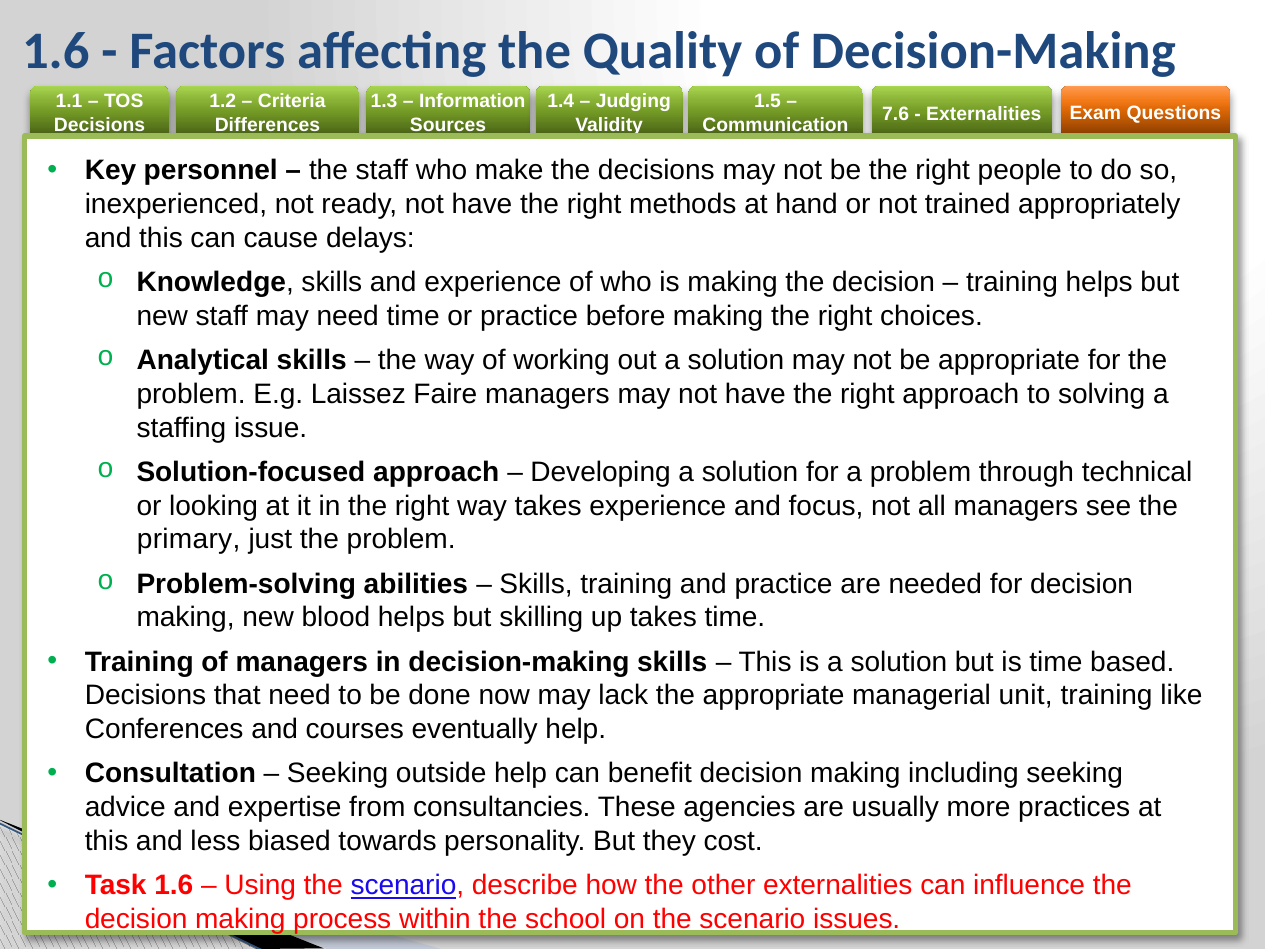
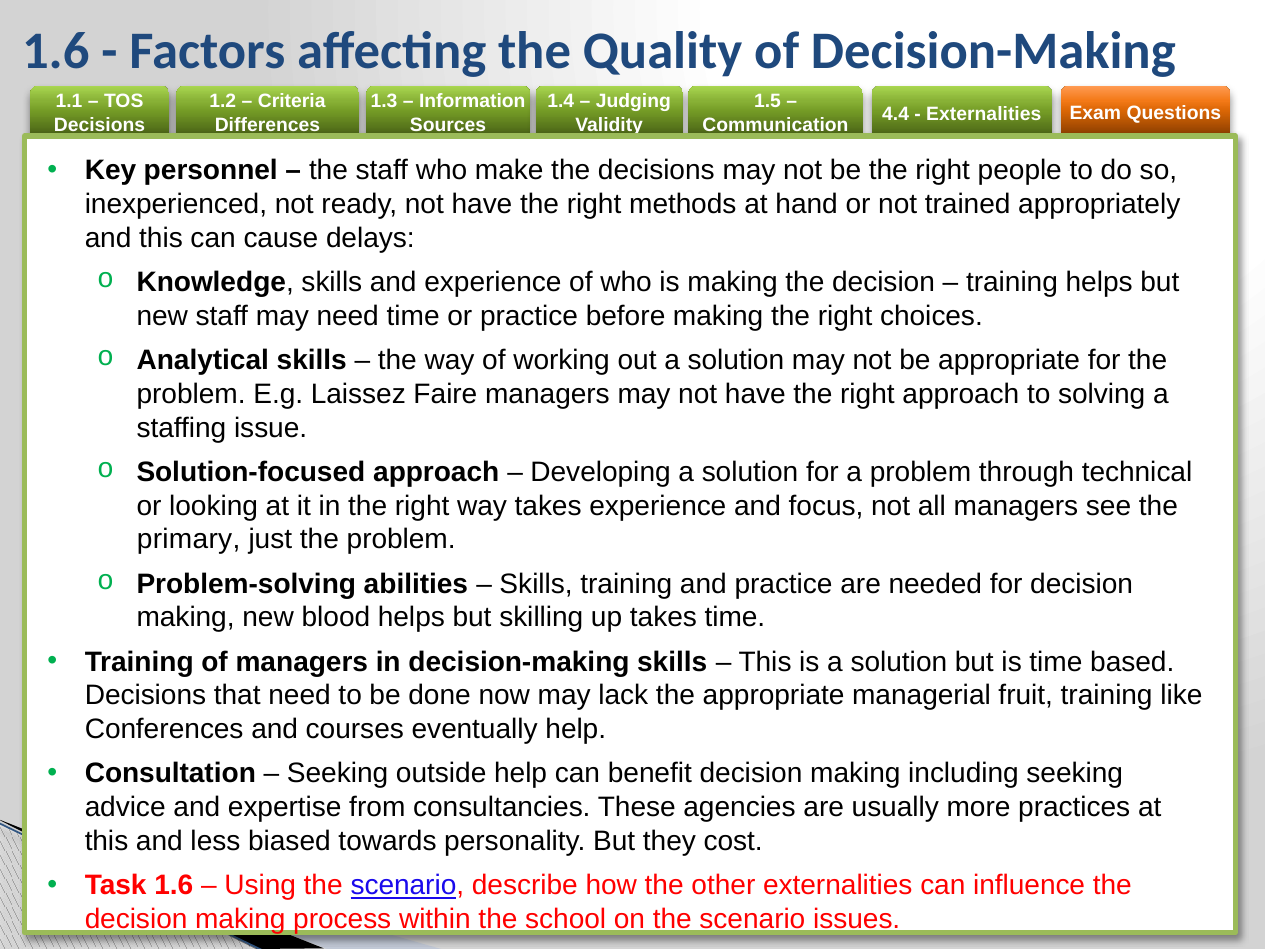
7.6: 7.6 -> 4.4 (896, 114)
unit: unit -> fruit (1026, 695)
